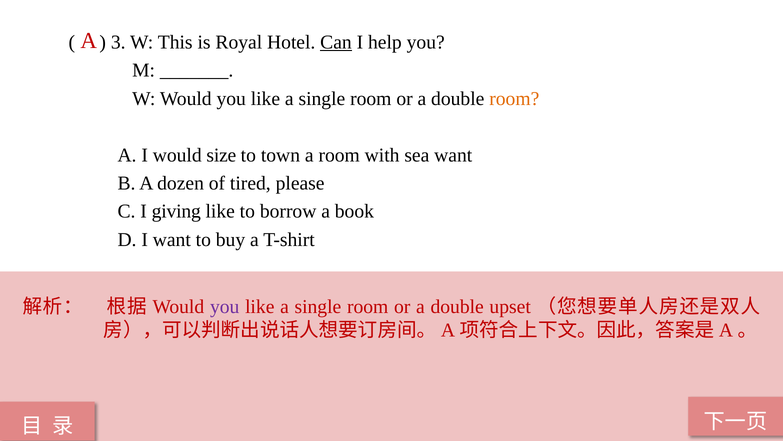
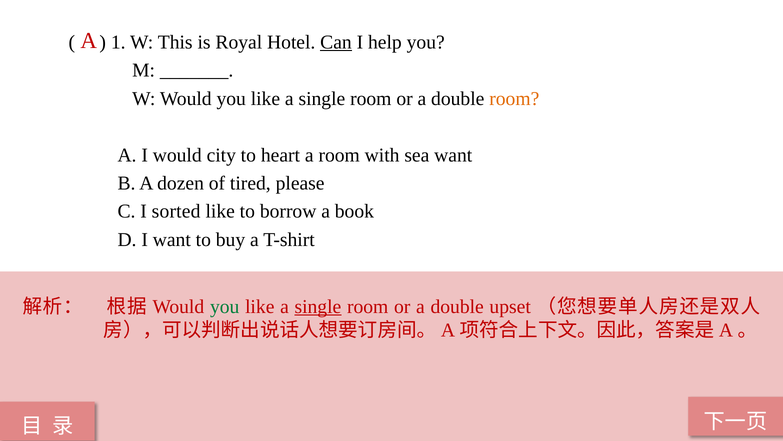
3: 3 -> 1 (118, 42)
size: size -> city (221, 155)
town: town -> heart (280, 155)
giving: giving -> sorted (176, 211)
you colour: purple -> green (225, 306)
single underline: none -> present (318, 306)
